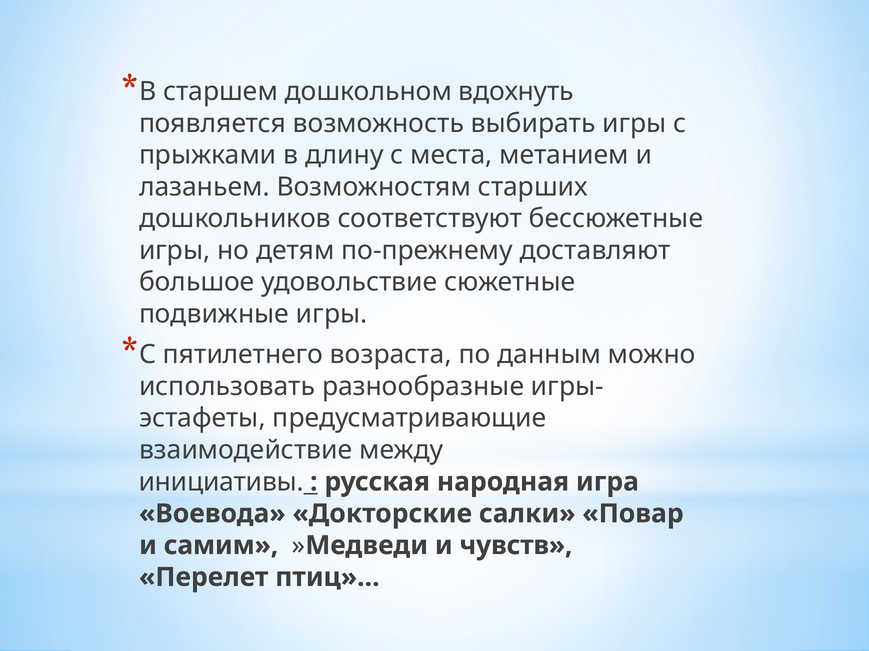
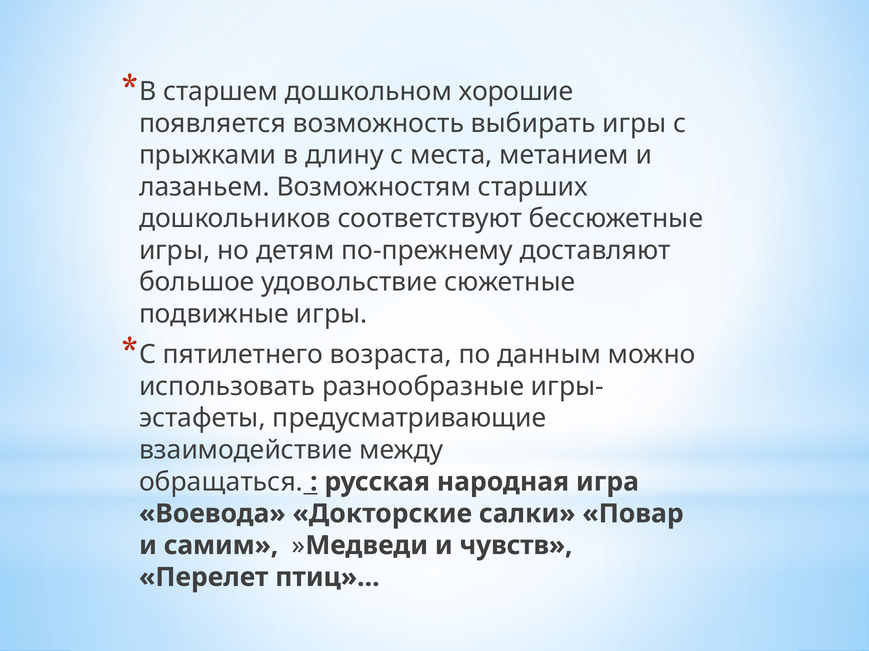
вдохнуть: вдохнуть -> хорошие (516, 92)
инициативы: инициативы -> обращаться (221, 482)
